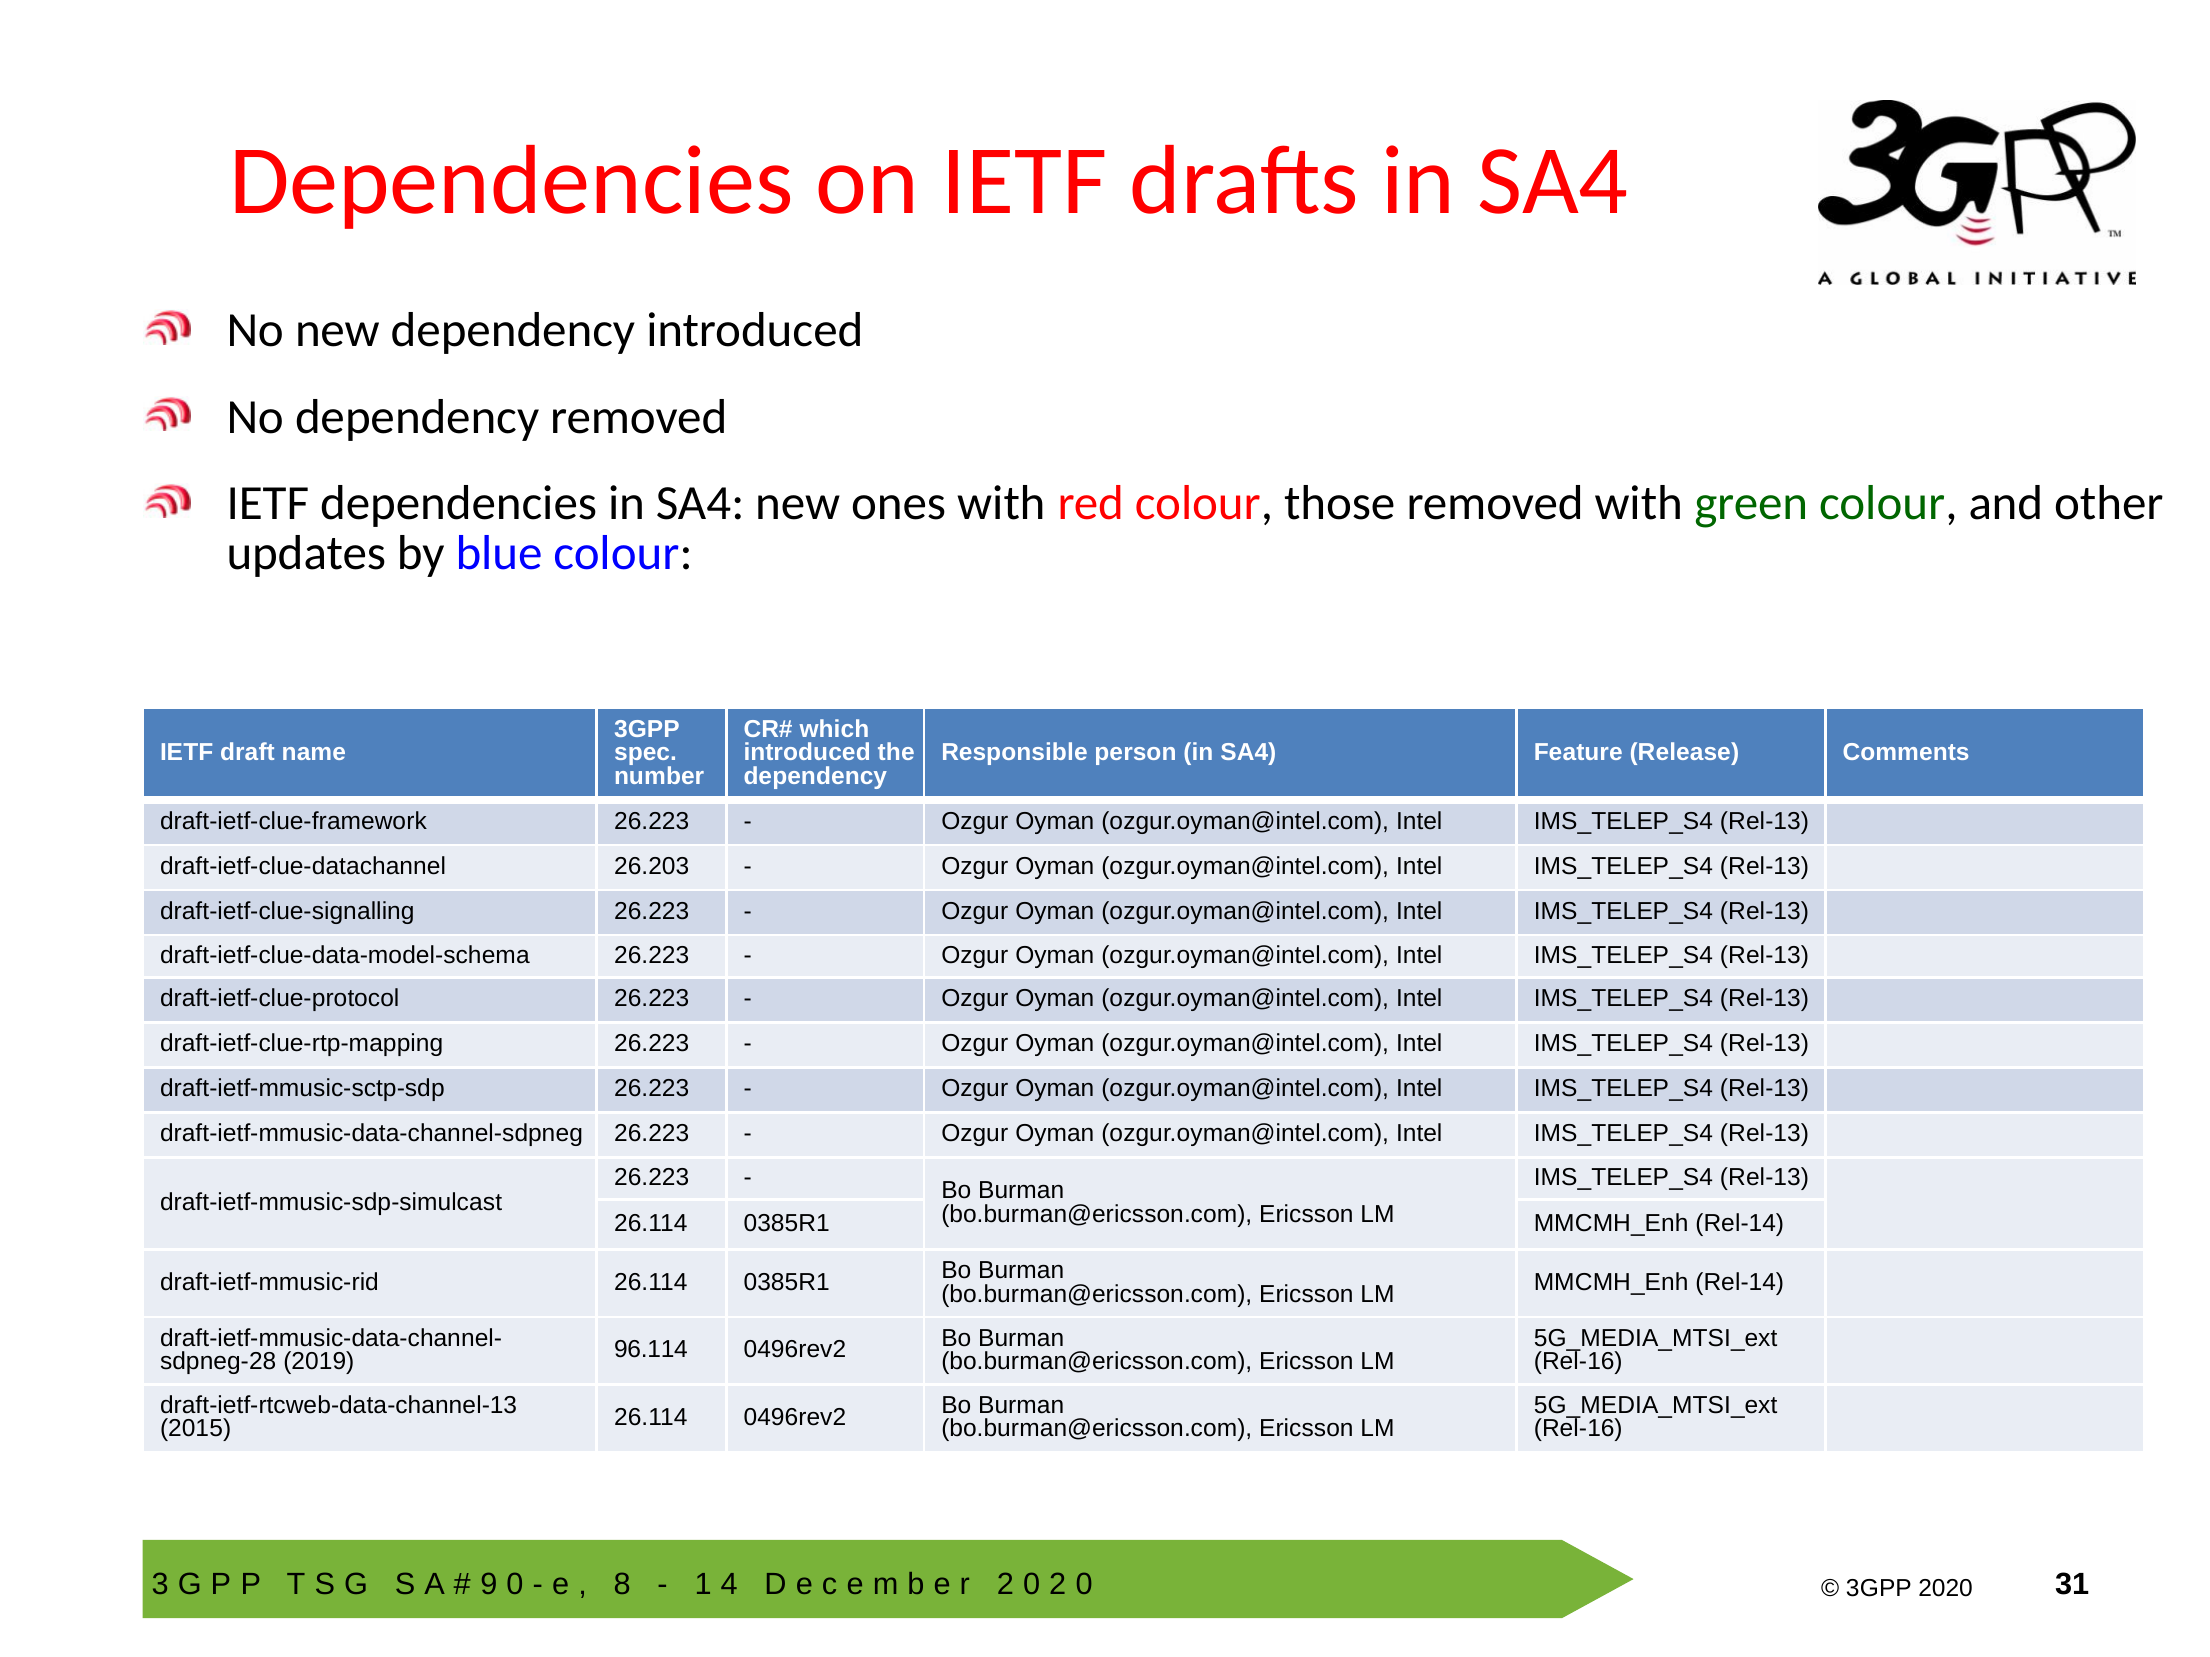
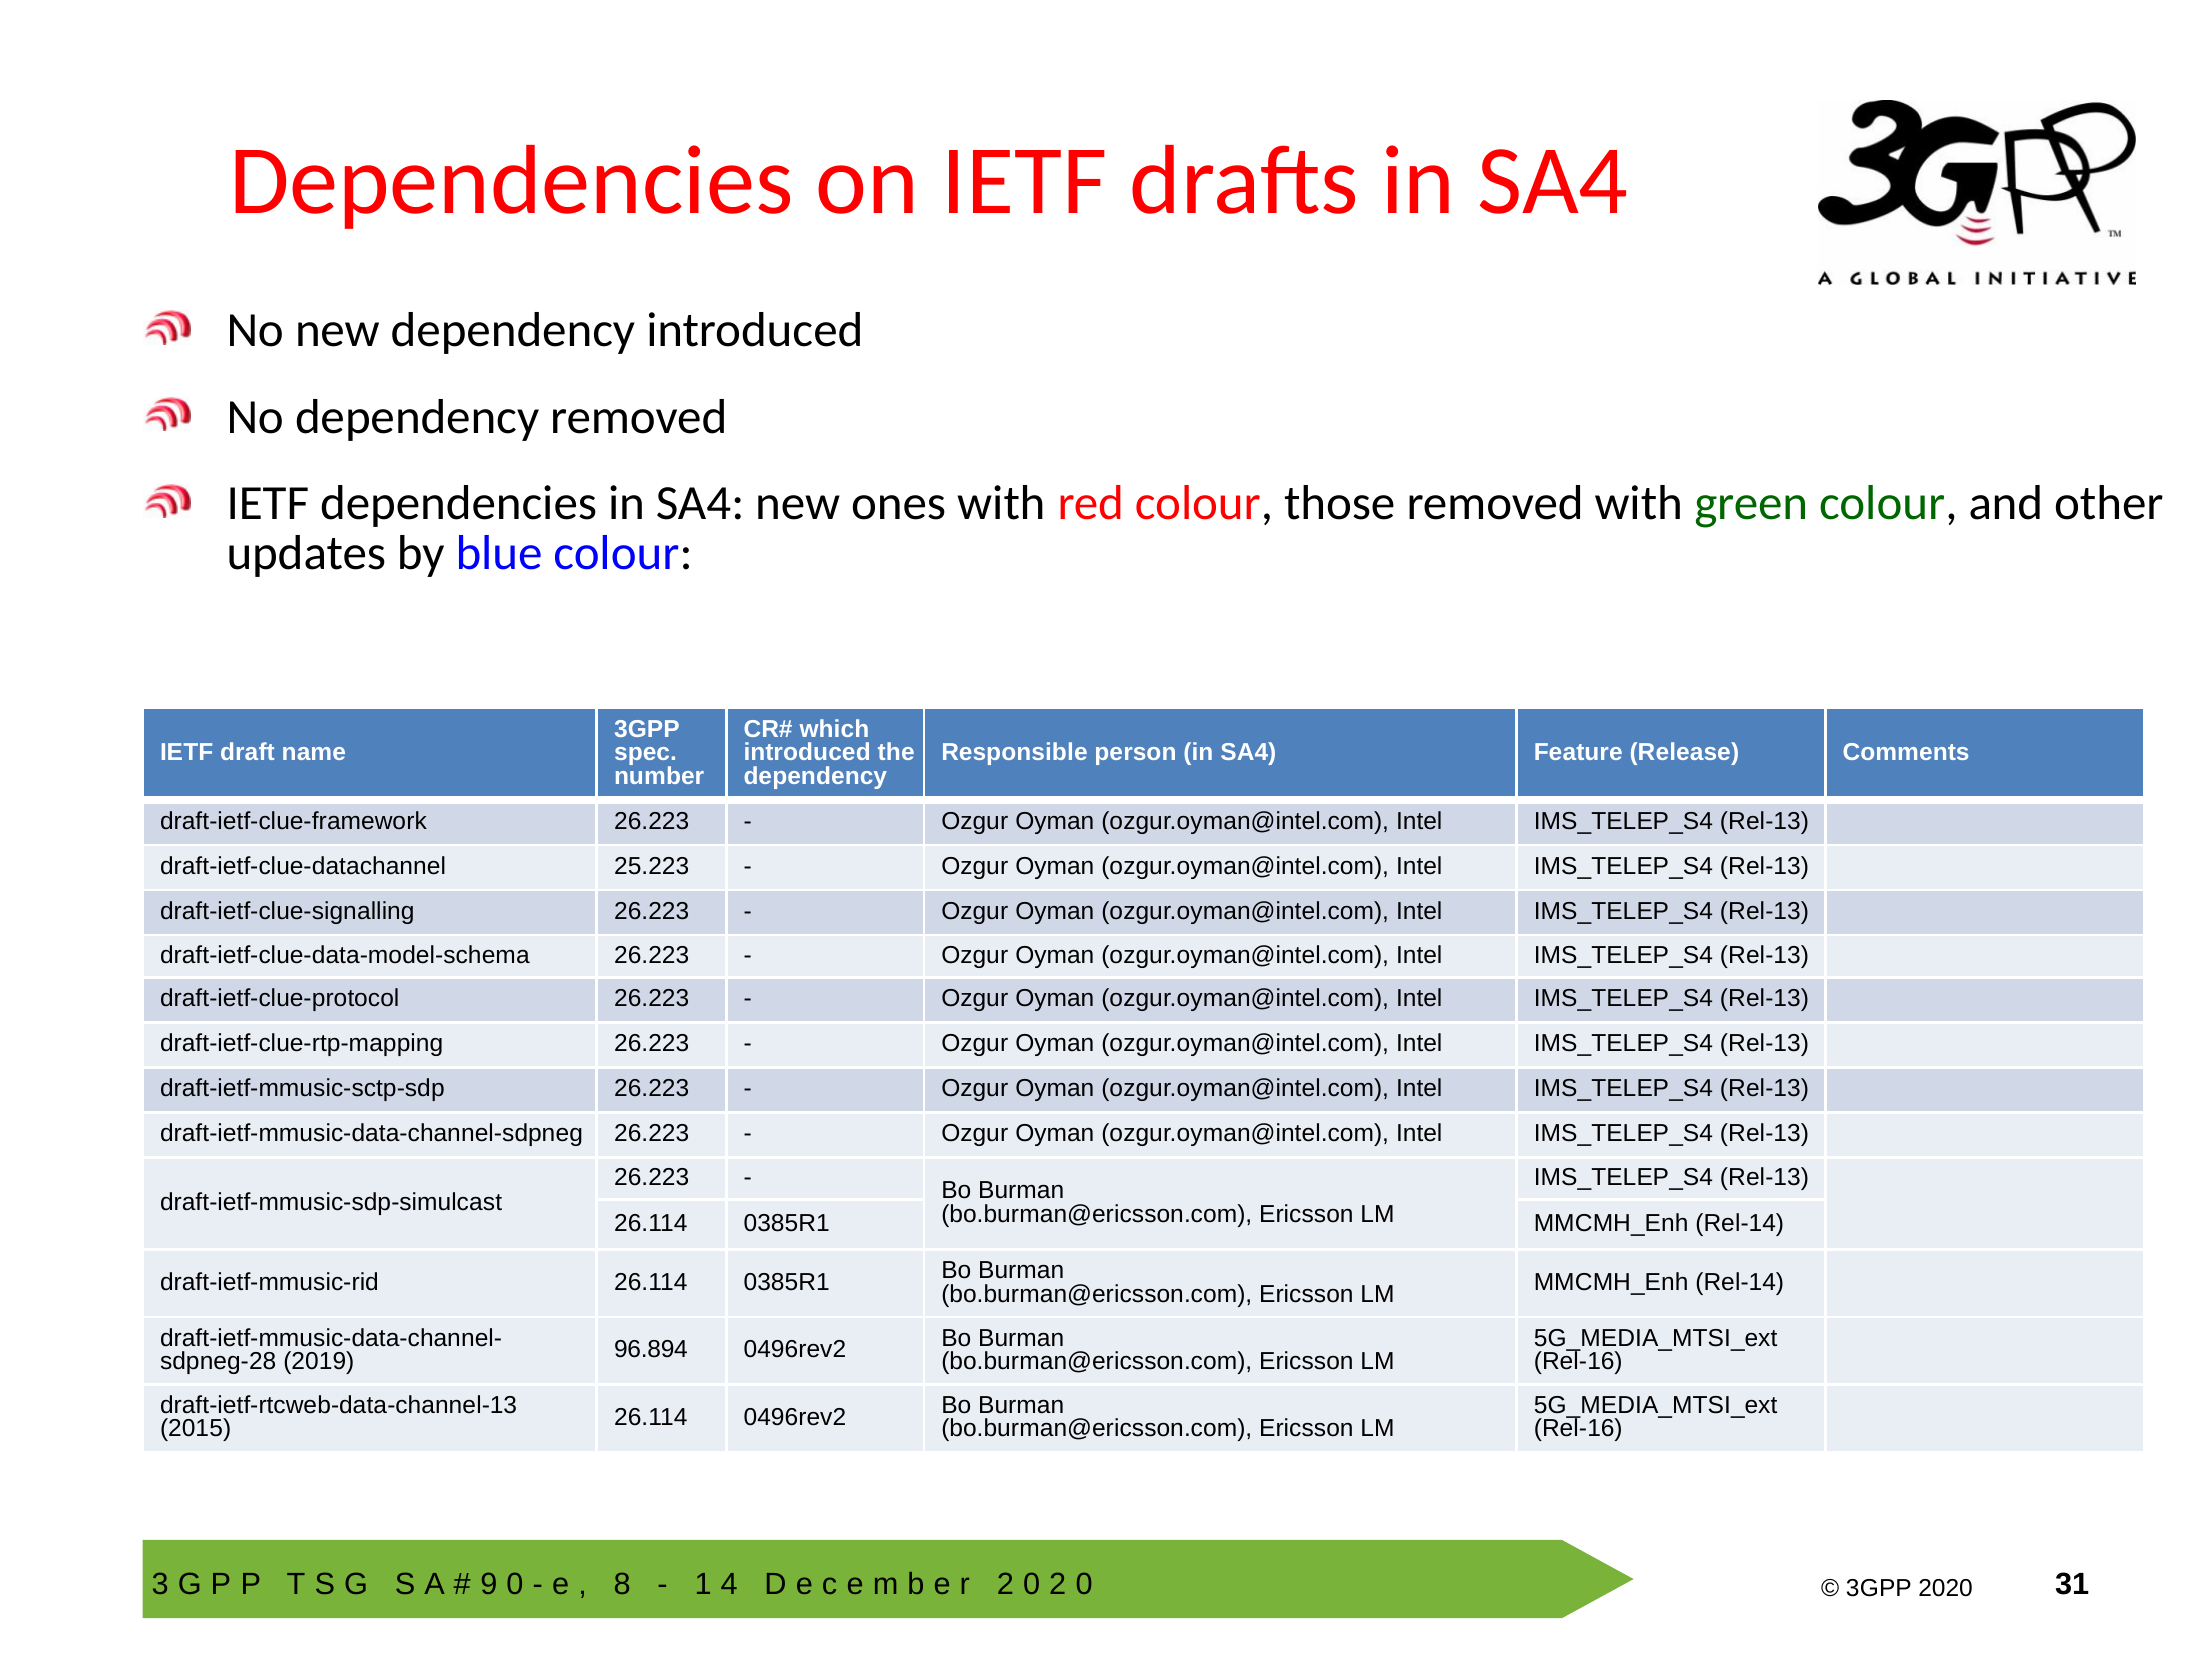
26.203: 26.203 -> 25.223 (652, 867)
96.114: 96.114 -> 96.894 (651, 1350)
